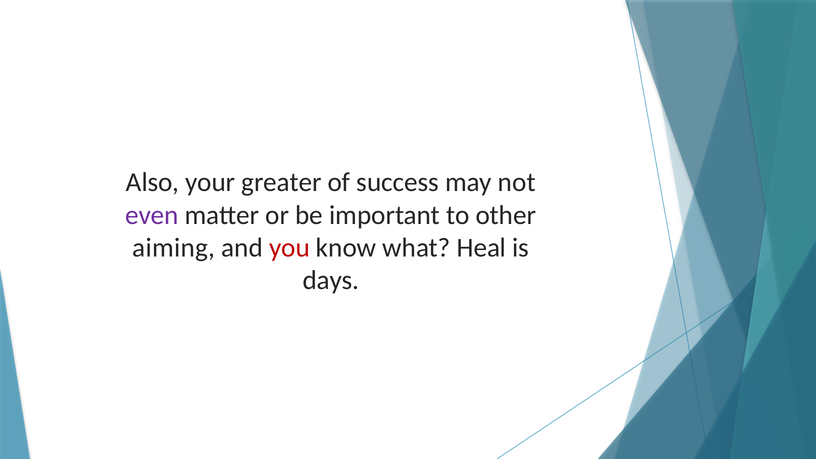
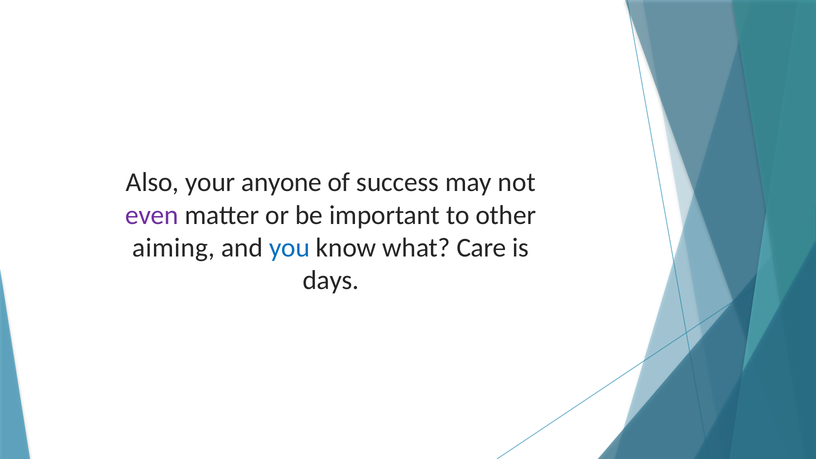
greater: greater -> anyone (282, 182)
you colour: red -> blue (290, 248)
Heal: Heal -> Care (482, 248)
